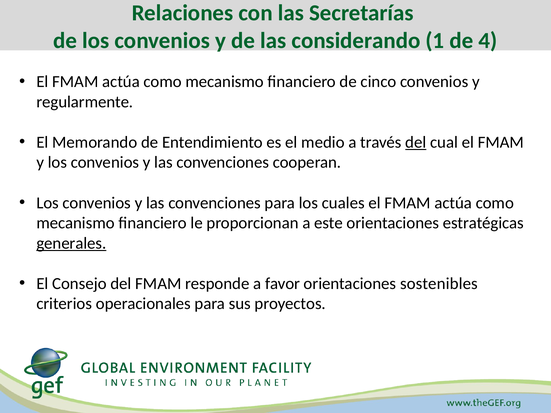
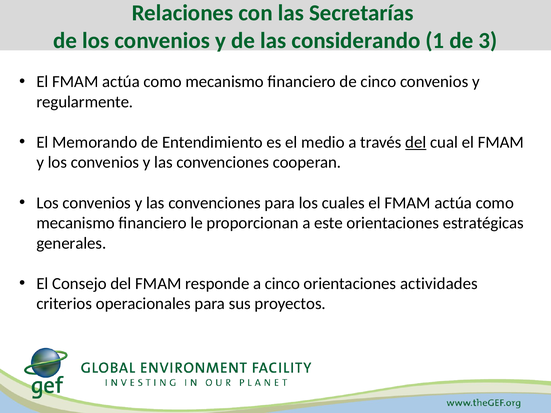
4: 4 -> 3 (488, 41)
generales underline: present -> none (71, 243)
a favor: favor -> cinco (283, 284)
sostenibles: sostenibles -> actividades (439, 284)
